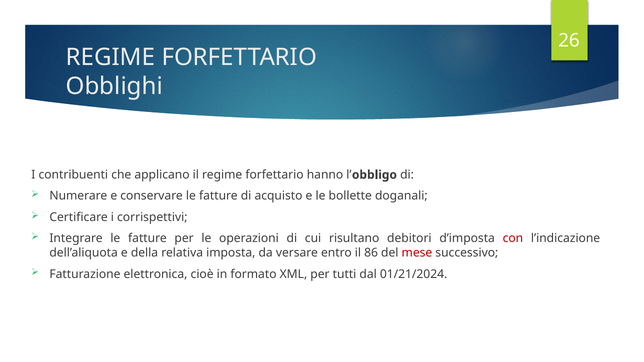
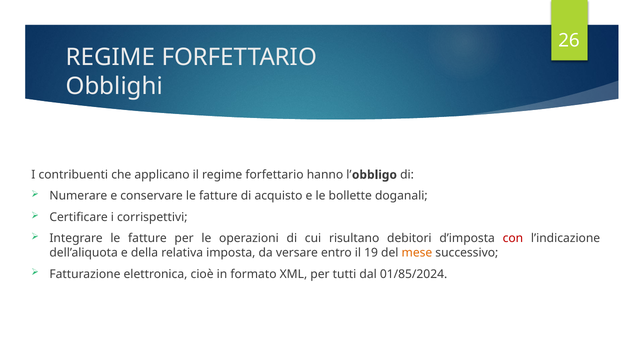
86: 86 -> 19 (371, 253)
mese colour: red -> orange (417, 253)
01/21/2024: 01/21/2024 -> 01/85/2024 (414, 274)
